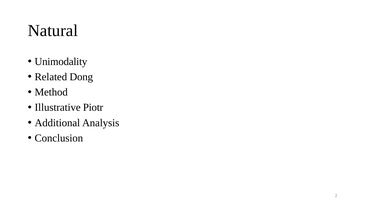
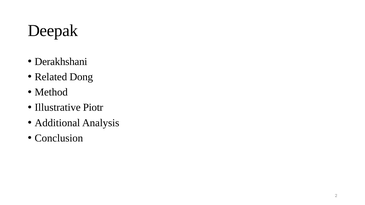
Natural: Natural -> Deepak (53, 31)
Unimodality: Unimodality -> Derakhshani (61, 62)
